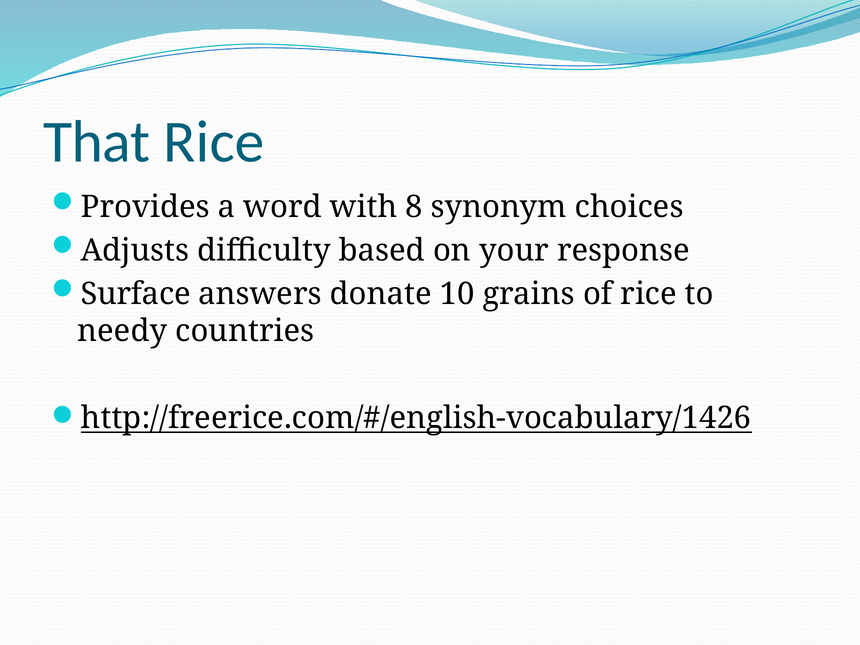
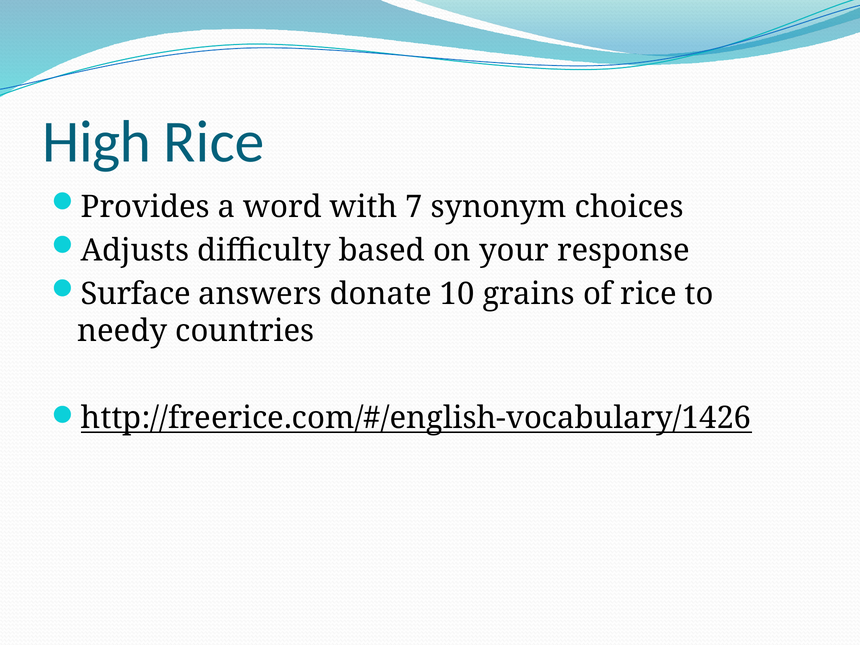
That: That -> High (97, 142)
8: 8 -> 7 (414, 207)
